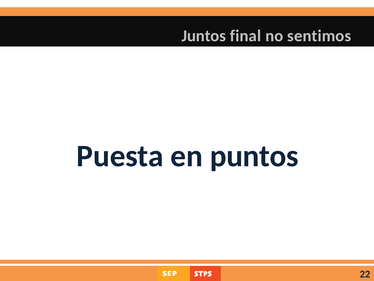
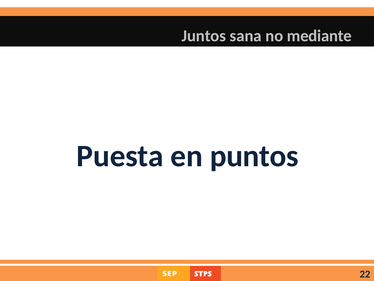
final: final -> sana (246, 36)
sentimos: sentimos -> mediante (319, 36)
